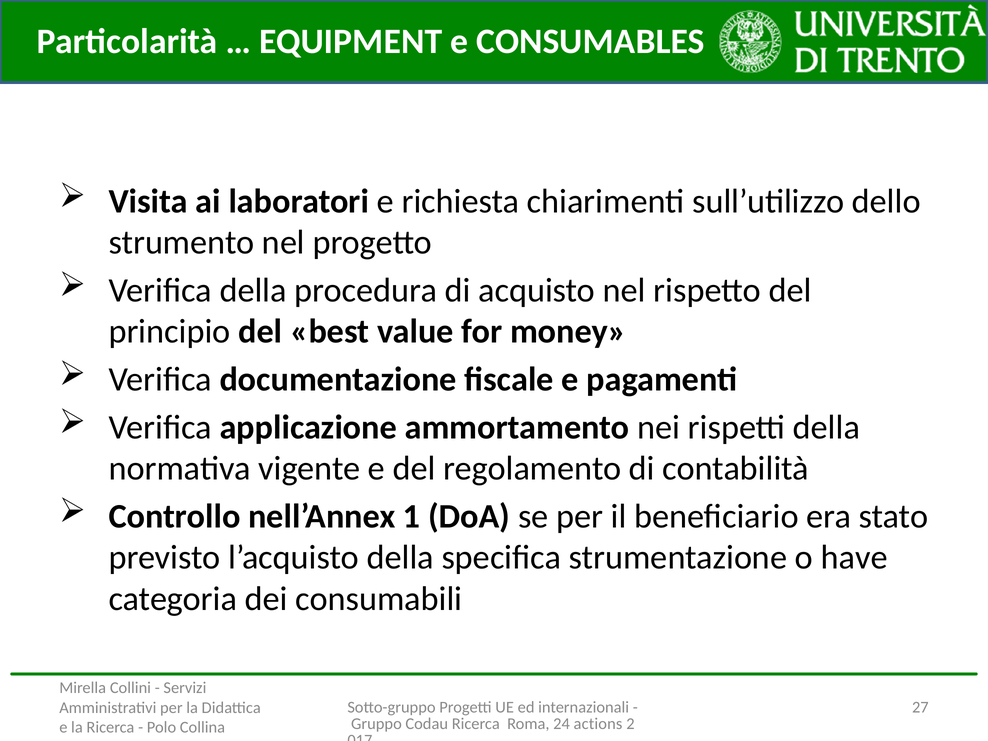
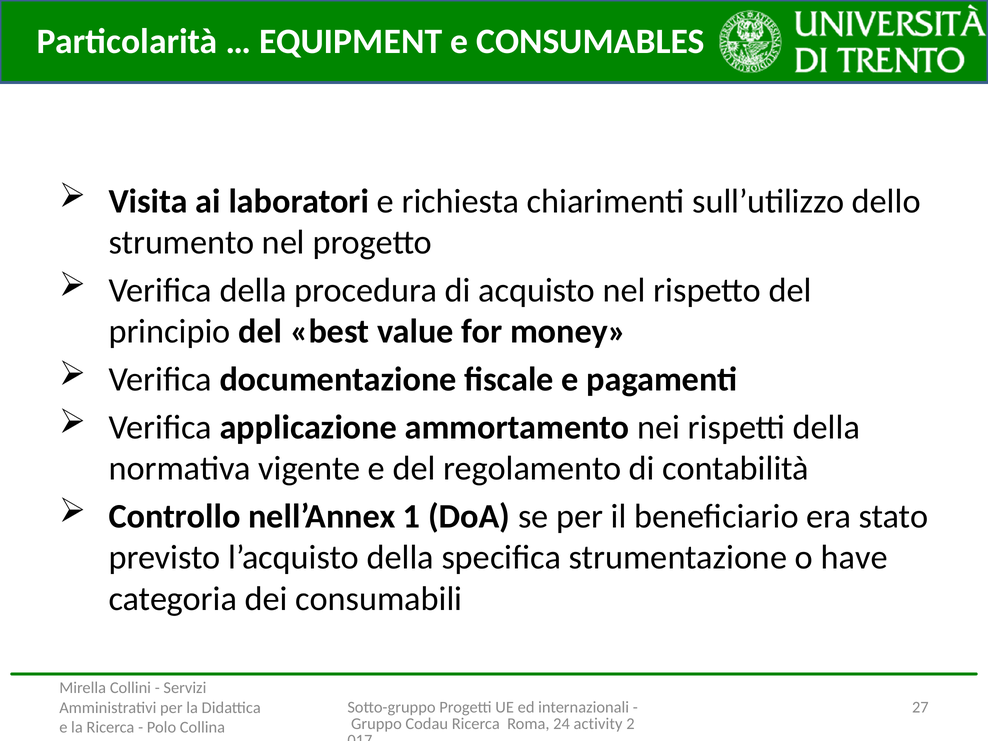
actions: actions -> activity (598, 724)
